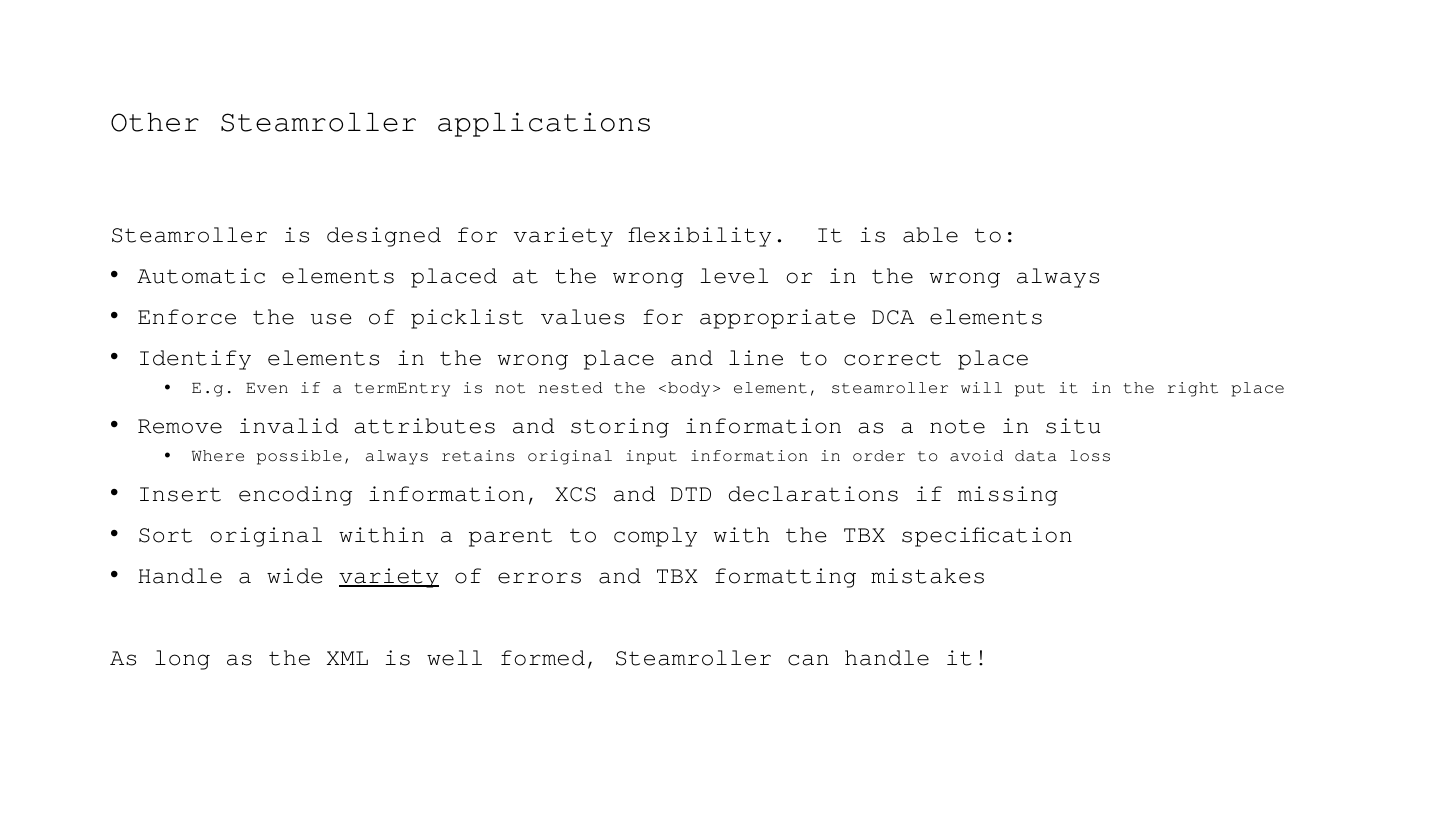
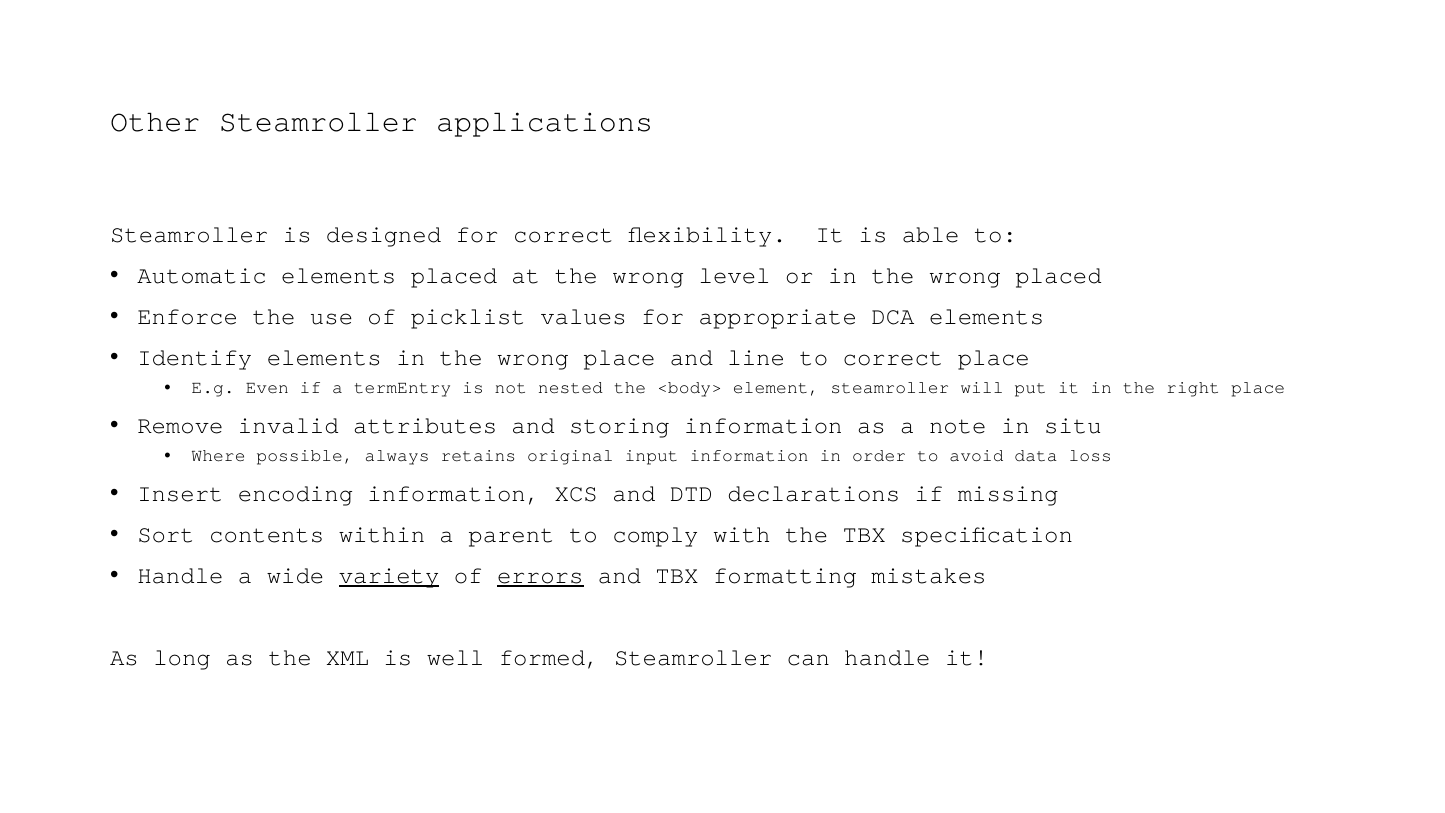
for variety: variety -> correct (564, 235)
wrong always: always -> placed (1059, 276)
Sort original: original -> contents (267, 535)
errors underline: none -> present (540, 576)
